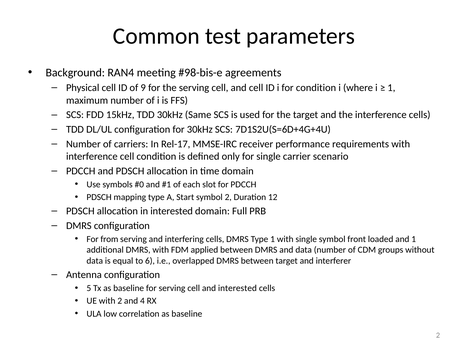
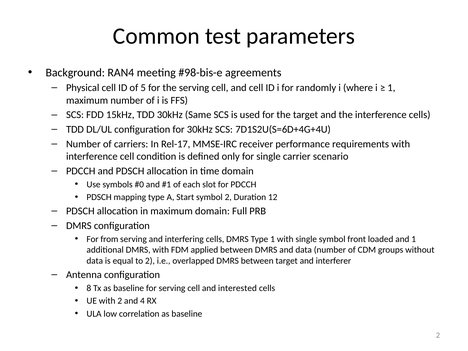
9: 9 -> 5 (143, 88)
for condition: condition -> randomly (316, 88)
in interested: interested -> maximum (172, 211)
to 6: 6 -> 2 (150, 261)
5: 5 -> 8 (89, 288)
